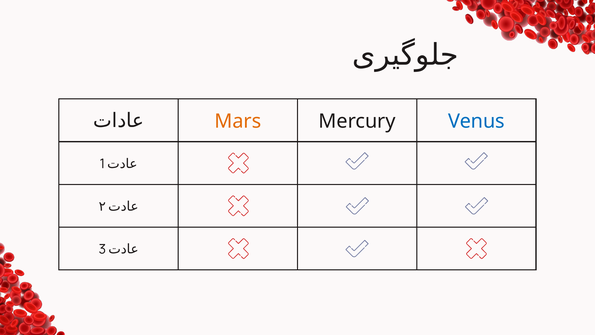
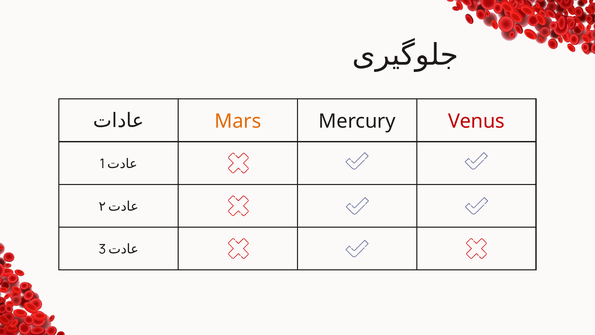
Venus colour: blue -> red (476, 121)
